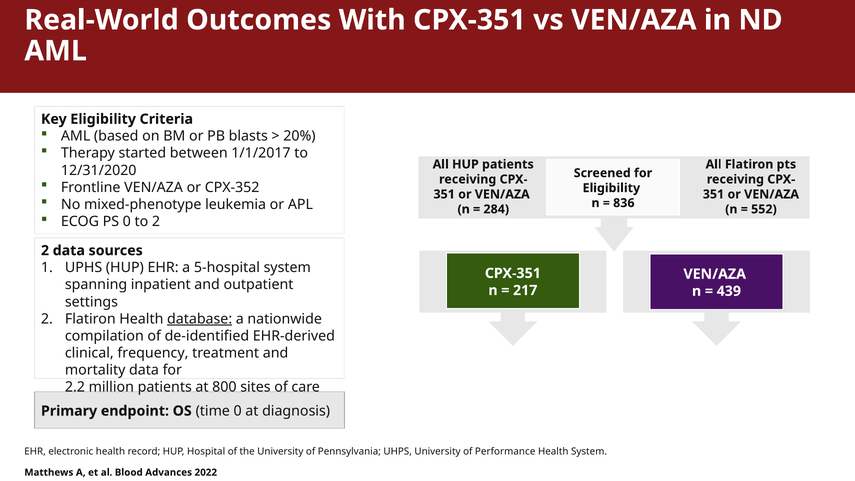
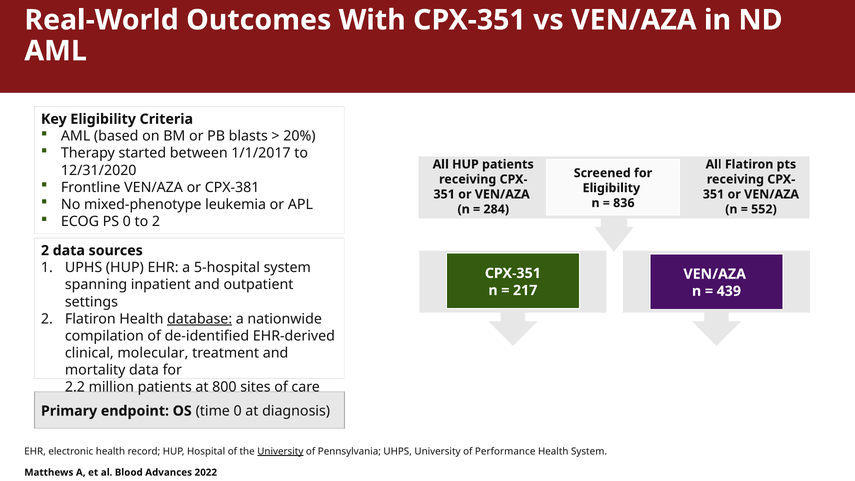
CPX-352: CPX-352 -> CPX-381 (232, 187)
frequency: frequency -> molecular (153, 353)
University underline: none -> present (280, 451)
